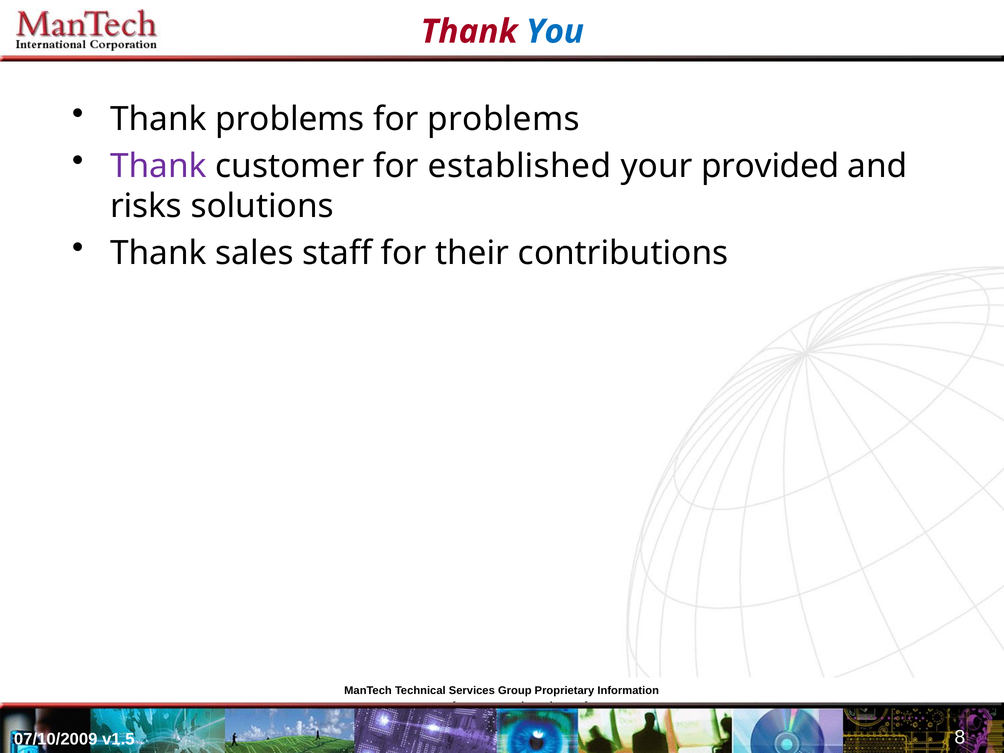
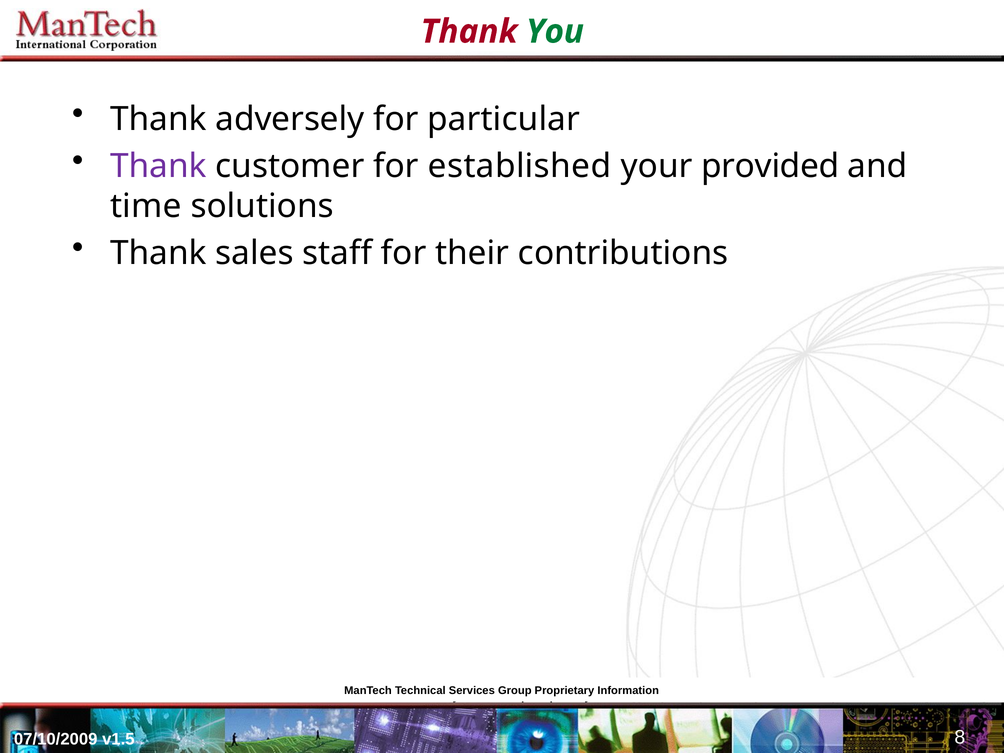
You colour: blue -> green (555, 32)
Thank problems: problems -> adversely (290, 119)
for problems: problems -> particular (504, 119)
risks: risks -> time (146, 206)
